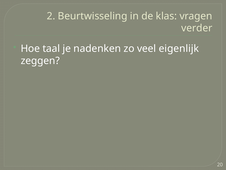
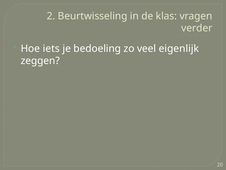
taal: taal -> iets (51, 49)
nadenken: nadenken -> bedoeling (97, 49)
